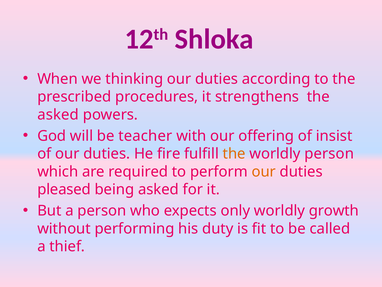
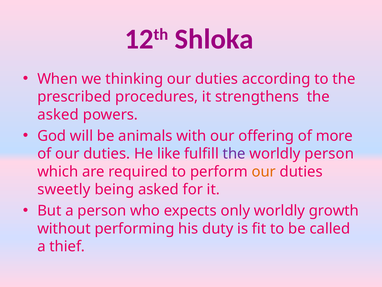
teacher: teacher -> animals (145, 136)
insist: insist -> more (334, 136)
fire: fire -> like (169, 153)
the colour: orange -> purple (234, 153)
pleased: pleased -> sweetly (64, 189)
